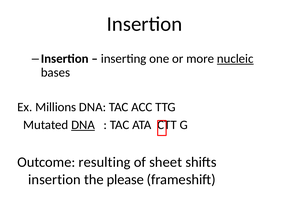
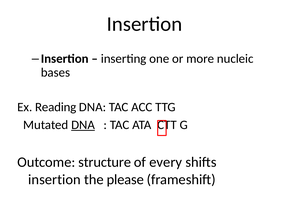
nucleic underline: present -> none (235, 59)
Millions: Millions -> Reading (56, 107)
resulting: resulting -> structure (105, 163)
sheet: sheet -> every (166, 163)
